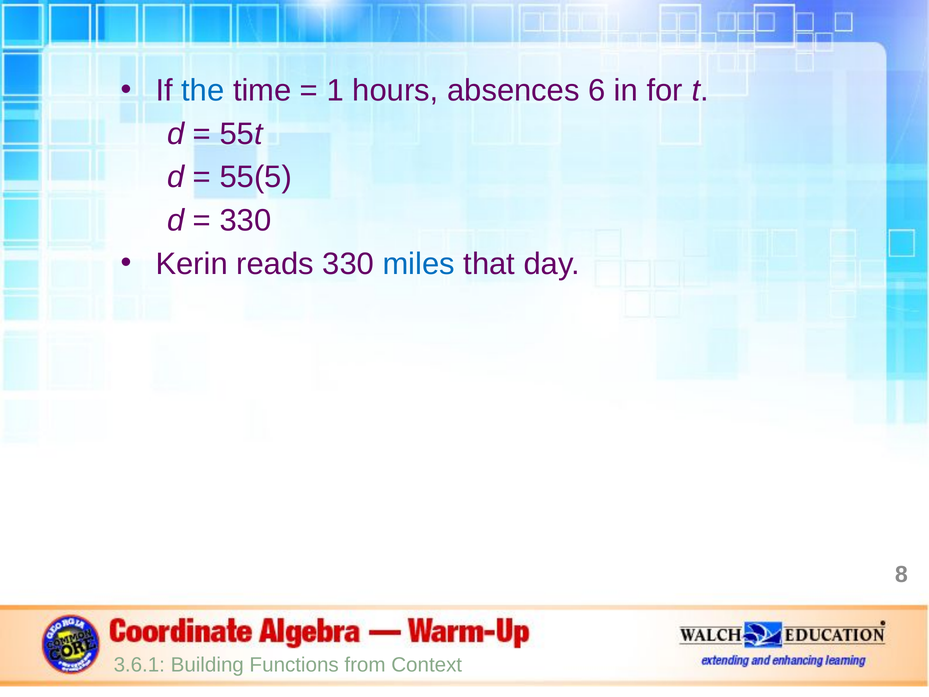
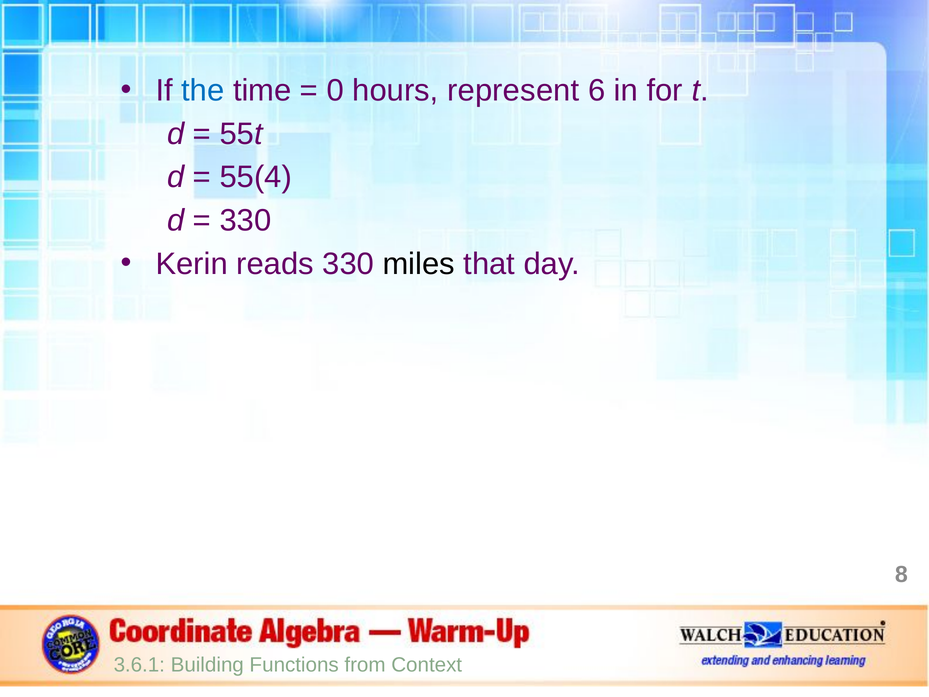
1: 1 -> 0 (335, 90)
absences: absences -> represent (513, 90)
55(5: 55(5 -> 55(4 (256, 177)
miles colour: blue -> black (419, 264)
